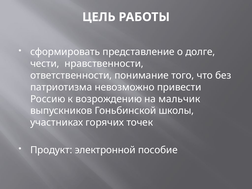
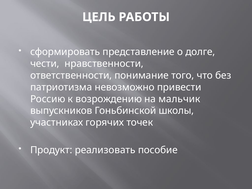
электронной: электронной -> реализовать (105, 150)
